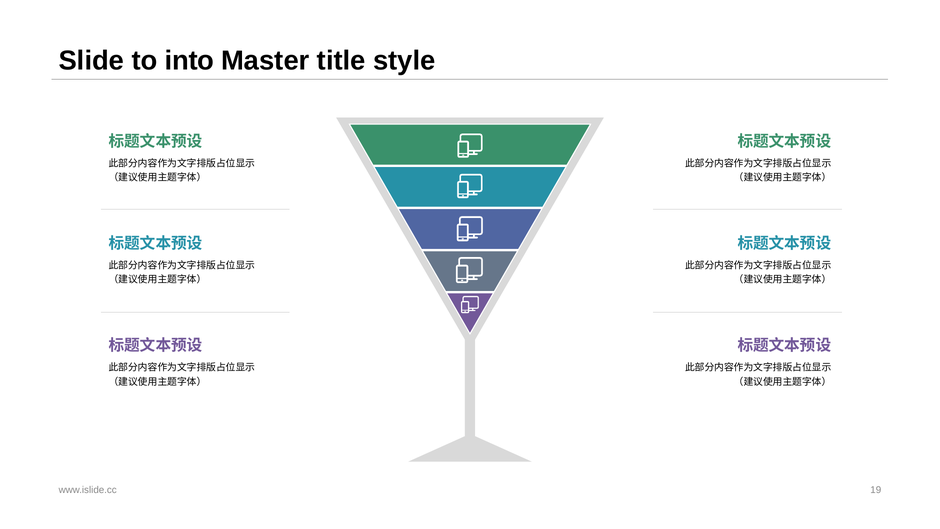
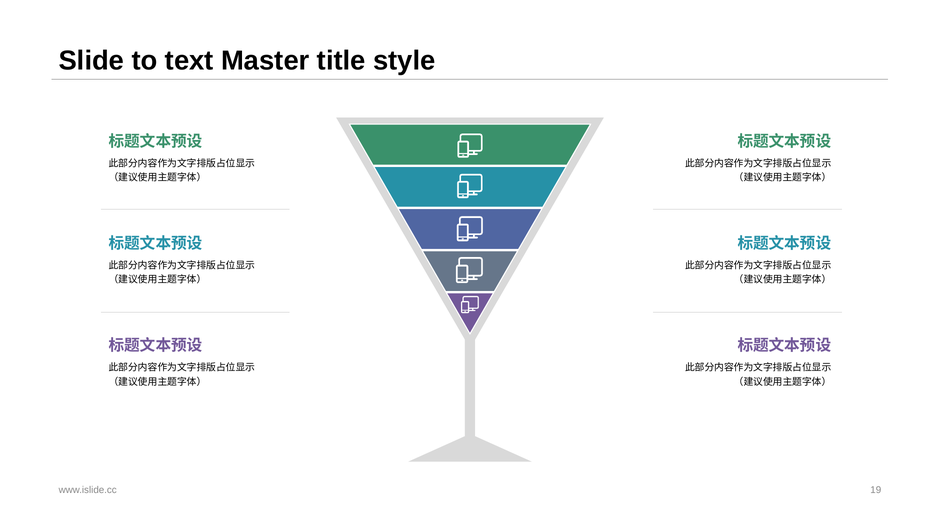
into: into -> text (189, 61)
